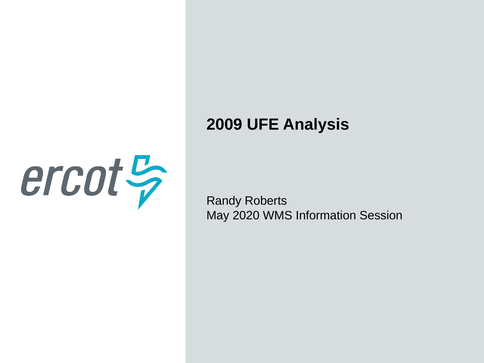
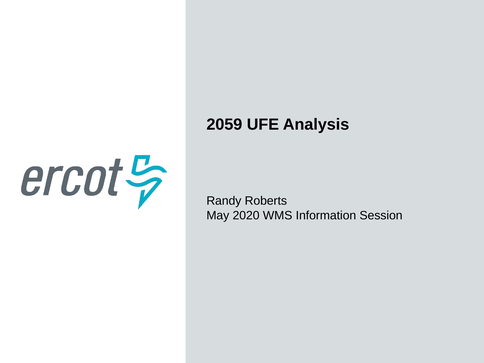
2009: 2009 -> 2059 (224, 125)
